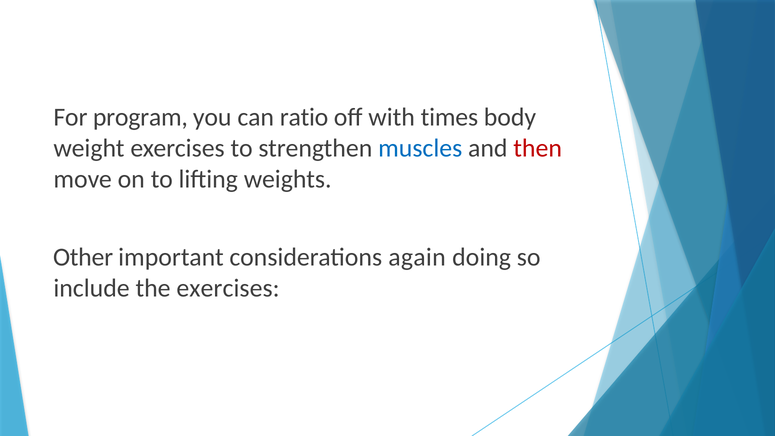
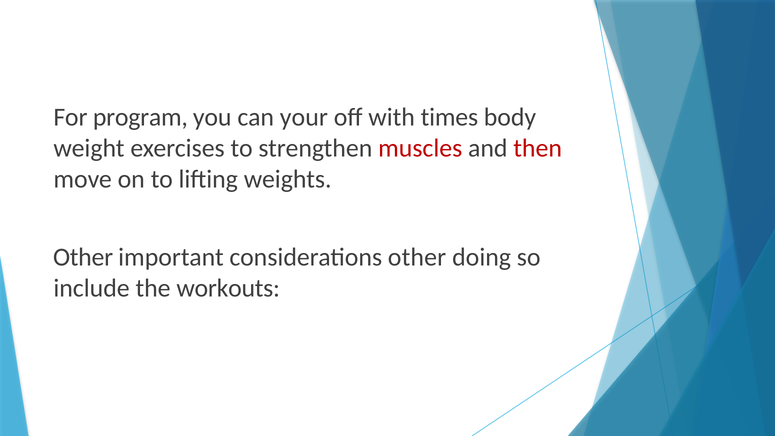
ratio: ratio -> your (304, 117)
muscles colour: blue -> red (420, 148)
considerations again: again -> other (417, 257)
the exercises: exercises -> workouts (228, 288)
